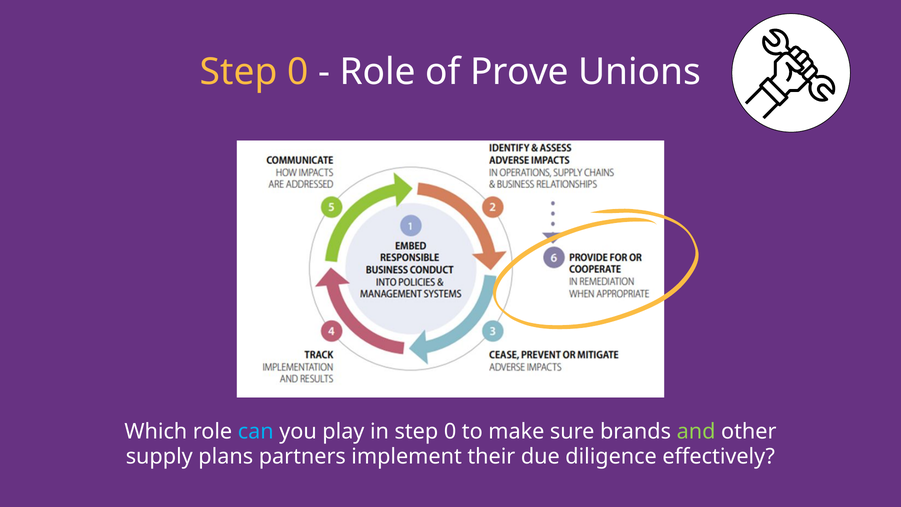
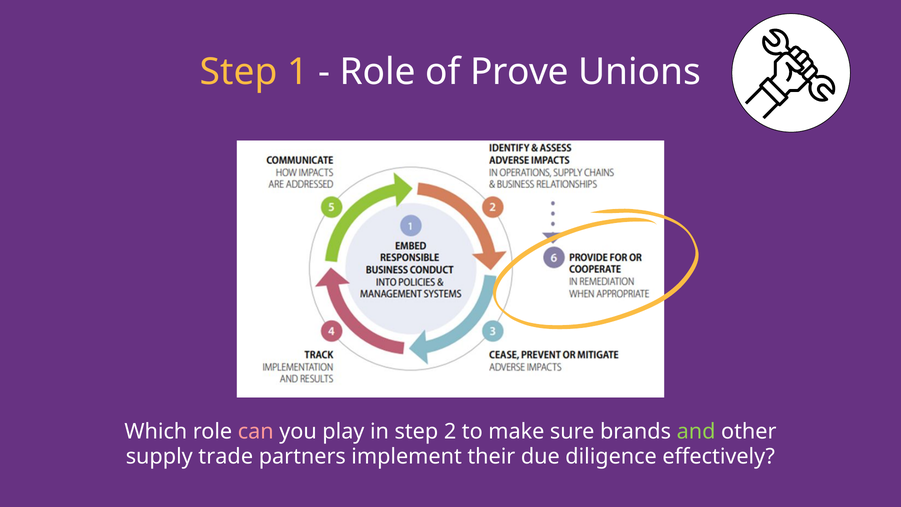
0: 0 -> 1 (298, 72)
can colour: light blue -> pink (256, 431)
in step 0: 0 -> 2 (450, 431)
plans: plans -> trade (226, 456)
